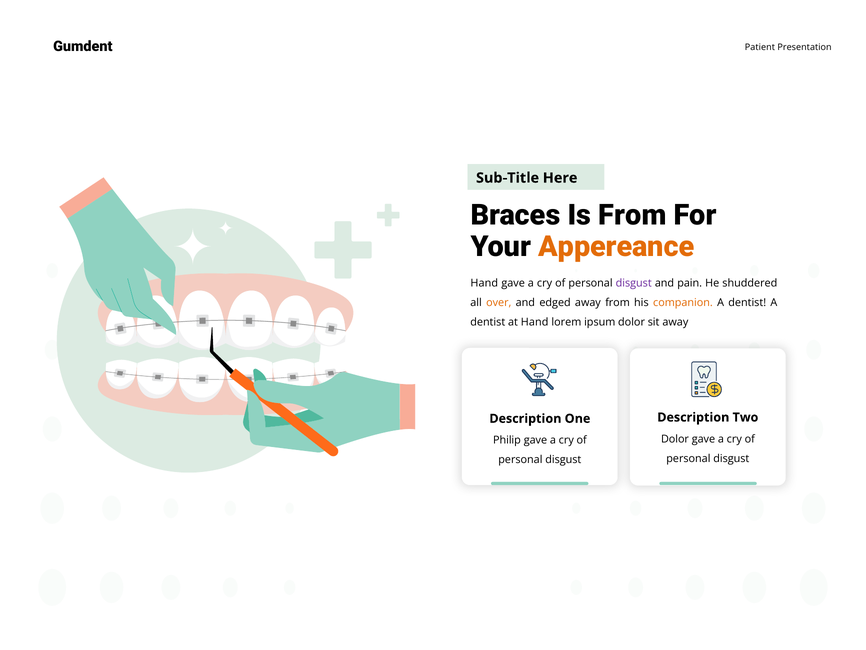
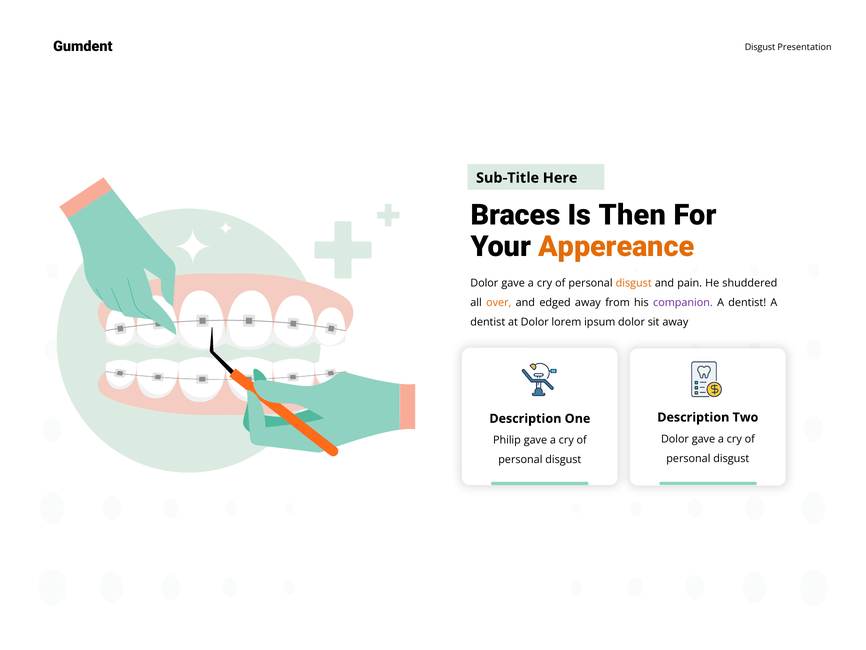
Patient: Patient -> Disgust (760, 47)
Is From: From -> Then (632, 215)
Hand: Hand -> Dolor (484, 283)
disgust colour: purple -> orange (634, 283)
companion colour: orange -> purple (683, 302)
at Hand: Hand -> Dolor (535, 322)
